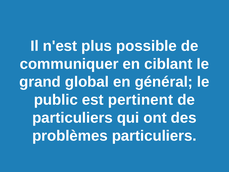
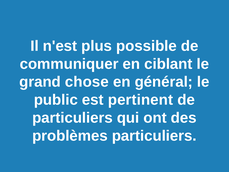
global: global -> chose (87, 82)
